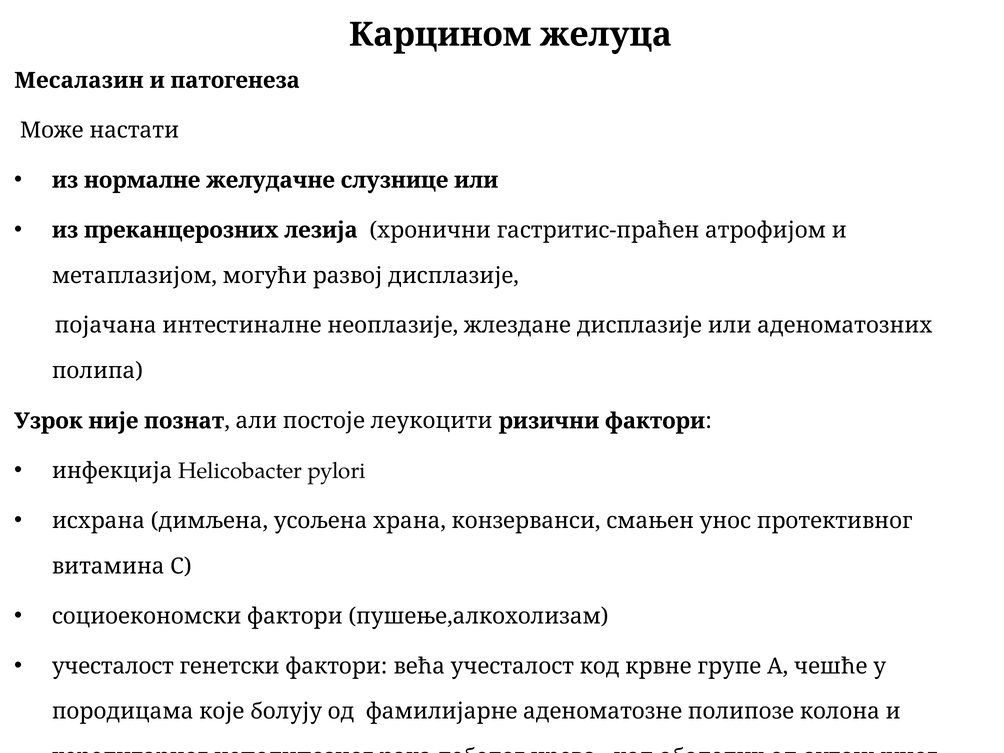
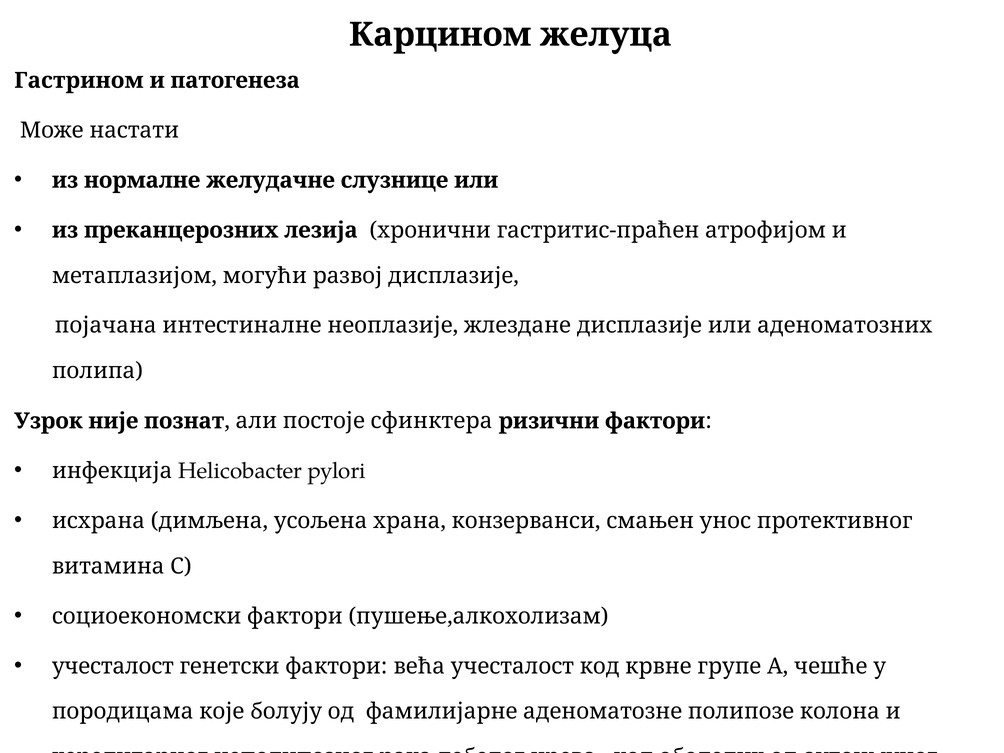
Месалазин: Месалазин -> Гастрином (79, 80)
леукоцити: леукоцити -> сфинктера (432, 421)
